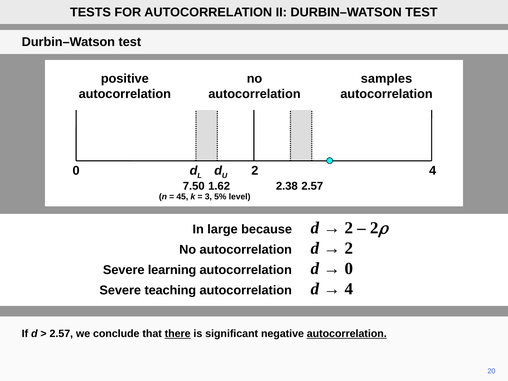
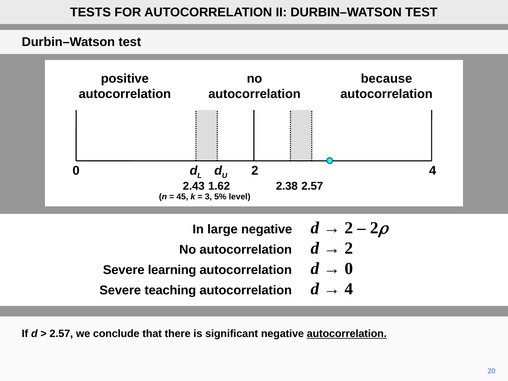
samples: samples -> because (386, 79)
7.50: 7.50 -> 2.43 (194, 186)
large because: because -> negative (267, 229)
there underline: present -> none (178, 334)
